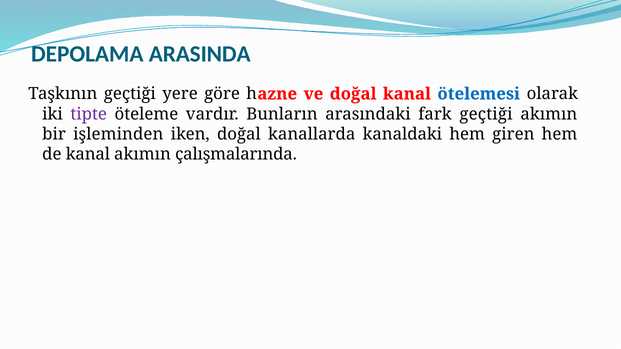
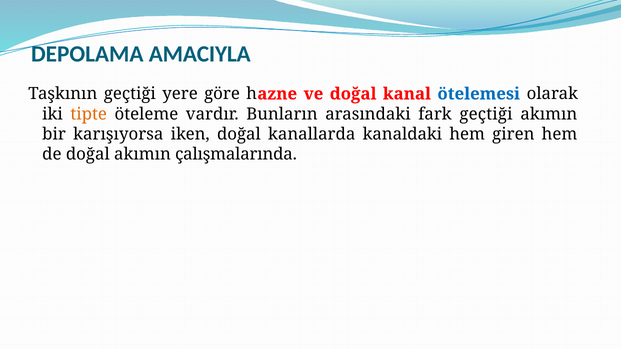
ARASINDA: ARASINDA -> AMACIYLA (200, 54)
tipte colour: purple -> orange (89, 114)
işleminden: işleminden -> karışıyorsa (118, 134)
de kanal: kanal -> doğal (88, 154)
